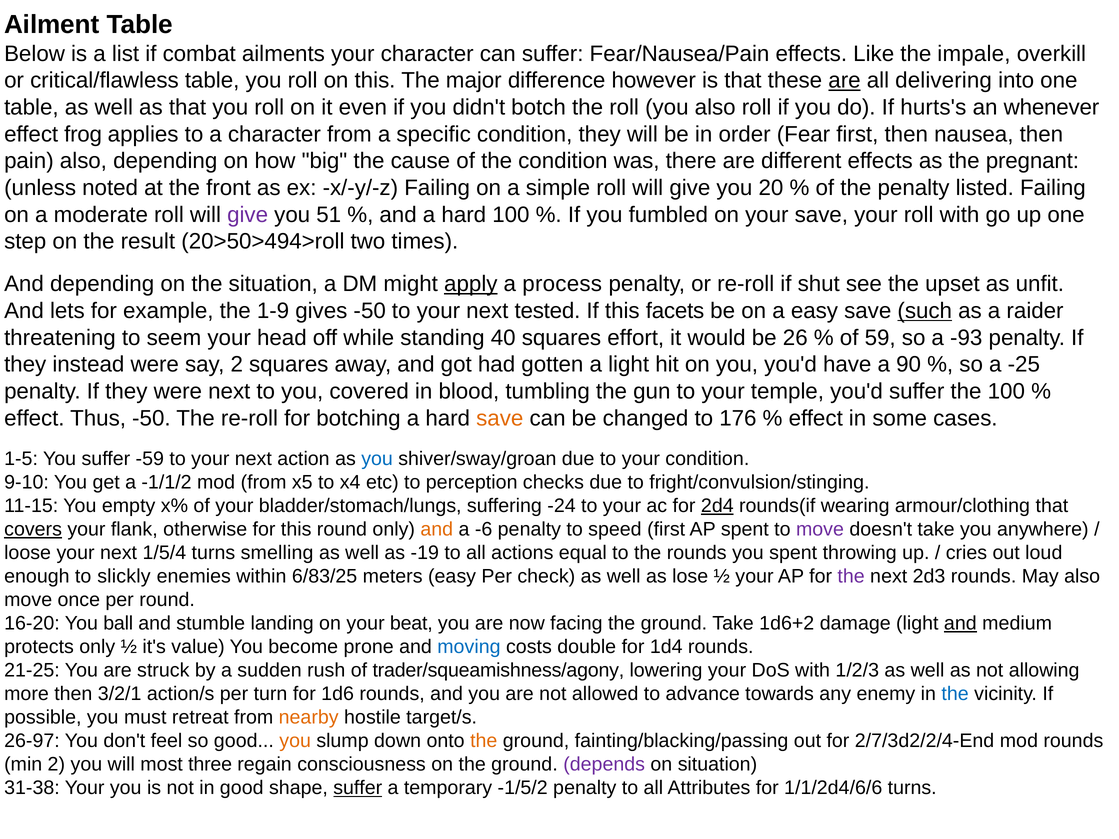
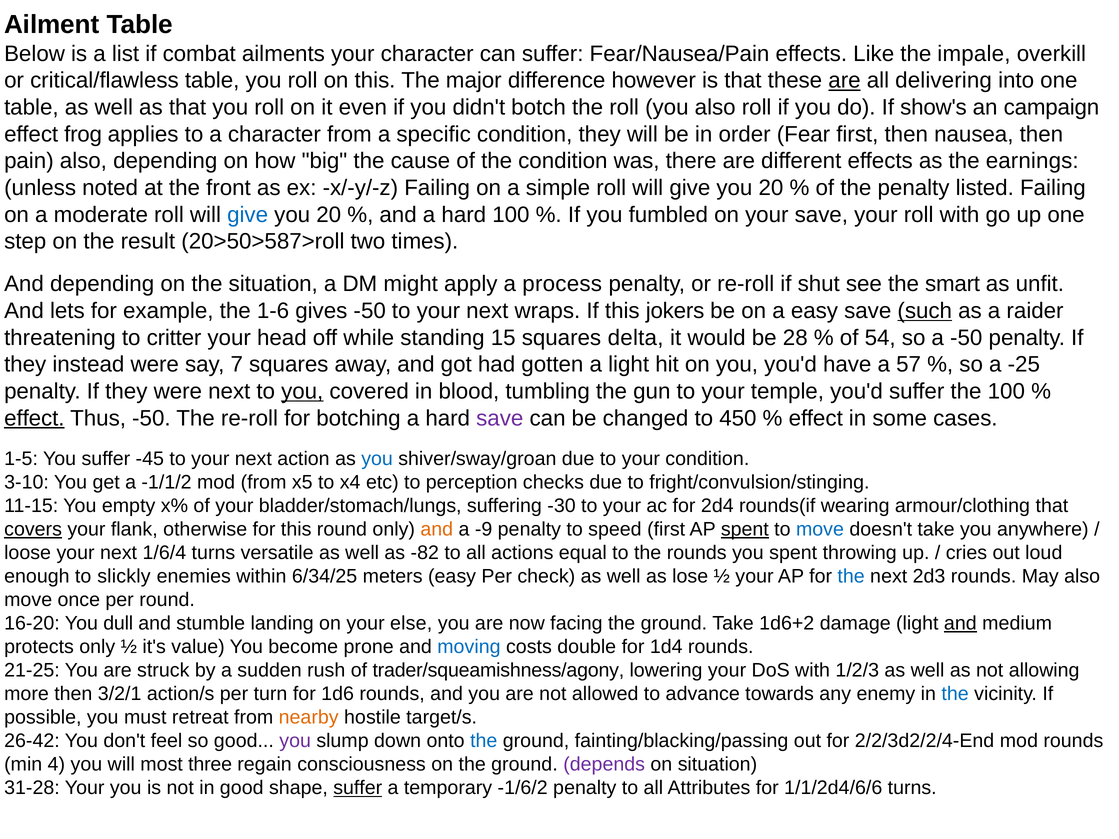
hurts's: hurts's -> show's (933, 107)
whenever: whenever -> campaign (1051, 107)
pregnant: pregnant -> earnings (1032, 161)
give colour: purple -> blue (248, 215)
51: 51 -> 20 (329, 215)
20>50>494>roll: 20>50>494>roll -> 20>50>587>roll (263, 242)
apply underline: present -> none (471, 284)
upset: upset -> smart (953, 284)
1-9: 1-9 -> 1-6 (273, 311)
tested: tested -> wraps (547, 311)
facets: facets -> jokers (675, 311)
seem: seem -> critter (174, 338)
40: 40 -> 15 (503, 338)
effort: effort -> delta (636, 338)
26: 26 -> 28 (795, 338)
59: 59 -> 54 (880, 338)
a -93: -93 -> -50 (966, 338)
say 2: 2 -> 7 (237, 365)
90: 90 -> 57 (909, 365)
you underline: none -> present (302, 391)
effect underline: none -> present (34, 418)
save colour: orange -> purple (500, 418)
176: 176 -> 450 (738, 418)
-59: -59 -> -45 (150, 459)
9-10: 9-10 -> 3-10 (27, 483)
-24: -24 -> -30 (562, 506)
2d4 underline: present -> none (717, 506)
-6: -6 -> -9 (484, 530)
spent underline: none -> present (745, 530)
move colour: purple -> blue (820, 530)
1/5/4: 1/5/4 -> 1/6/4 (164, 553)
smelling: smelling -> versatile (277, 553)
-19: -19 -> -82 (425, 553)
6/83/25: 6/83/25 -> 6/34/25 (325, 577)
the colour: purple -> blue (851, 577)
ball: ball -> dull (118, 624)
beat: beat -> else (411, 624)
26-97: 26-97 -> 26-42 (32, 741)
you colour: orange -> purple (295, 741)
the colour: orange -> blue (484, 741)
2/7/3d2/2/4-End: 2/7/3d2/2/4-End -> 2/2/3d2/2/4-End (925, 741)
min 2: 2 -> 4 (56, 765)
31-38: 31-38 -> 31-28 (32, 788)
-1/5/2: -1/5/2 -> -1/6/2 (523, 788)
